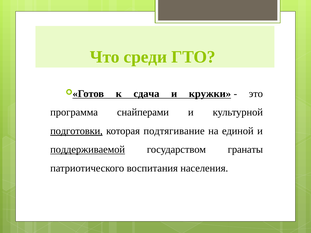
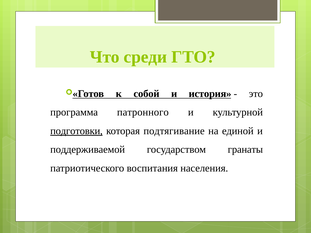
сдача: сдача -> собой (146, 94)
кружки: кружки -> история (210, 94)
снайперами: снайперами -> патронного (143, 112)
поддерживаемой underline: present -> none (88, 150)
